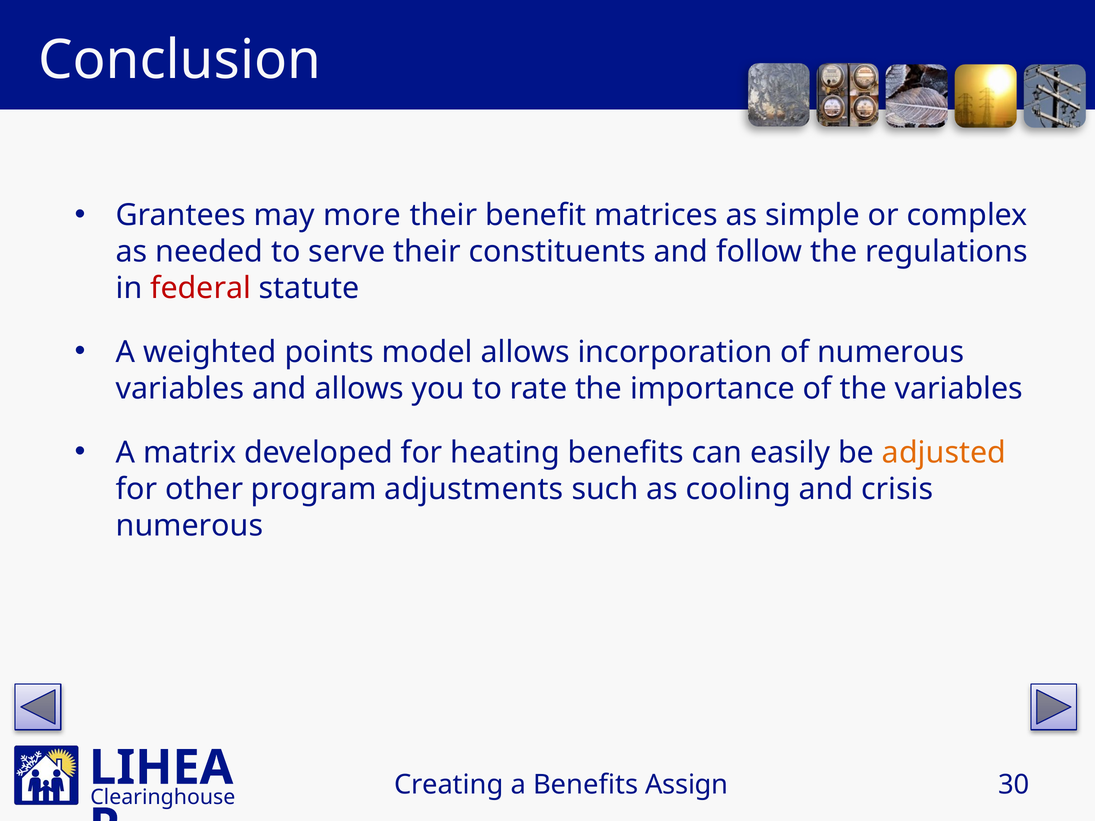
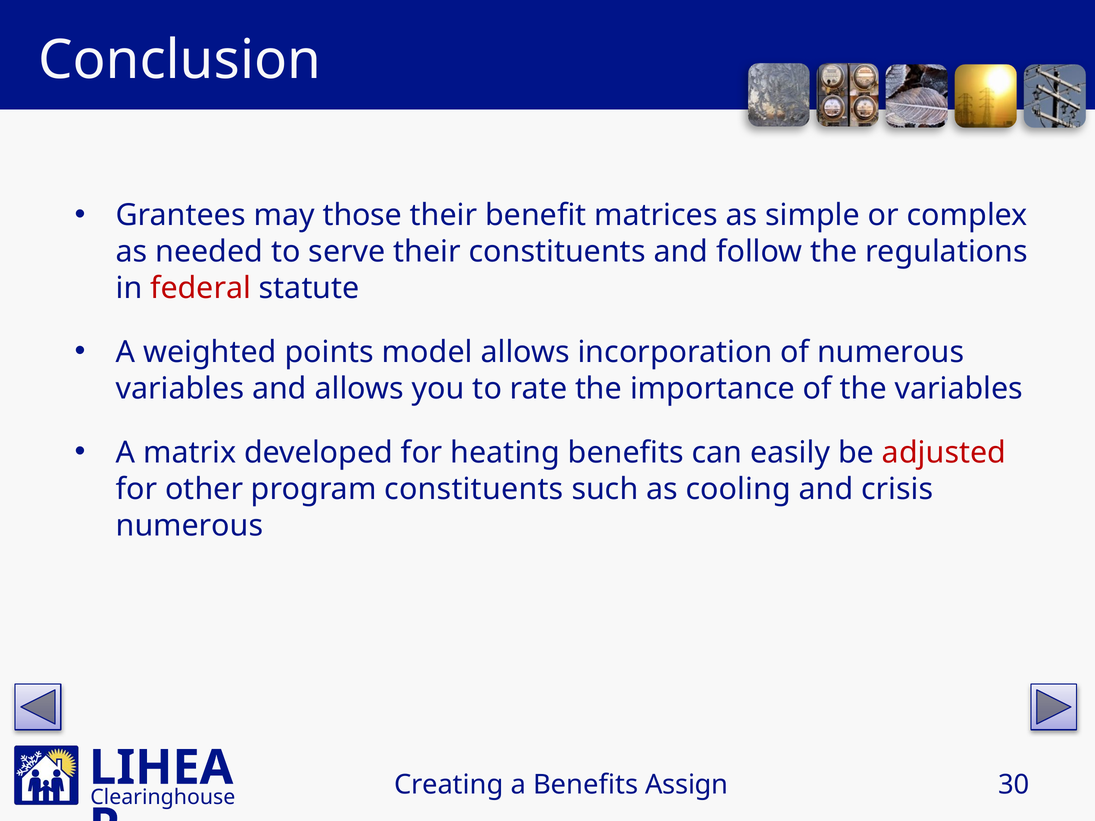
more: more -> those (362, 215)
adjusted colour: orange -> red (944, 453)
program adjustments: adjustments -> constituents (474, 489)
